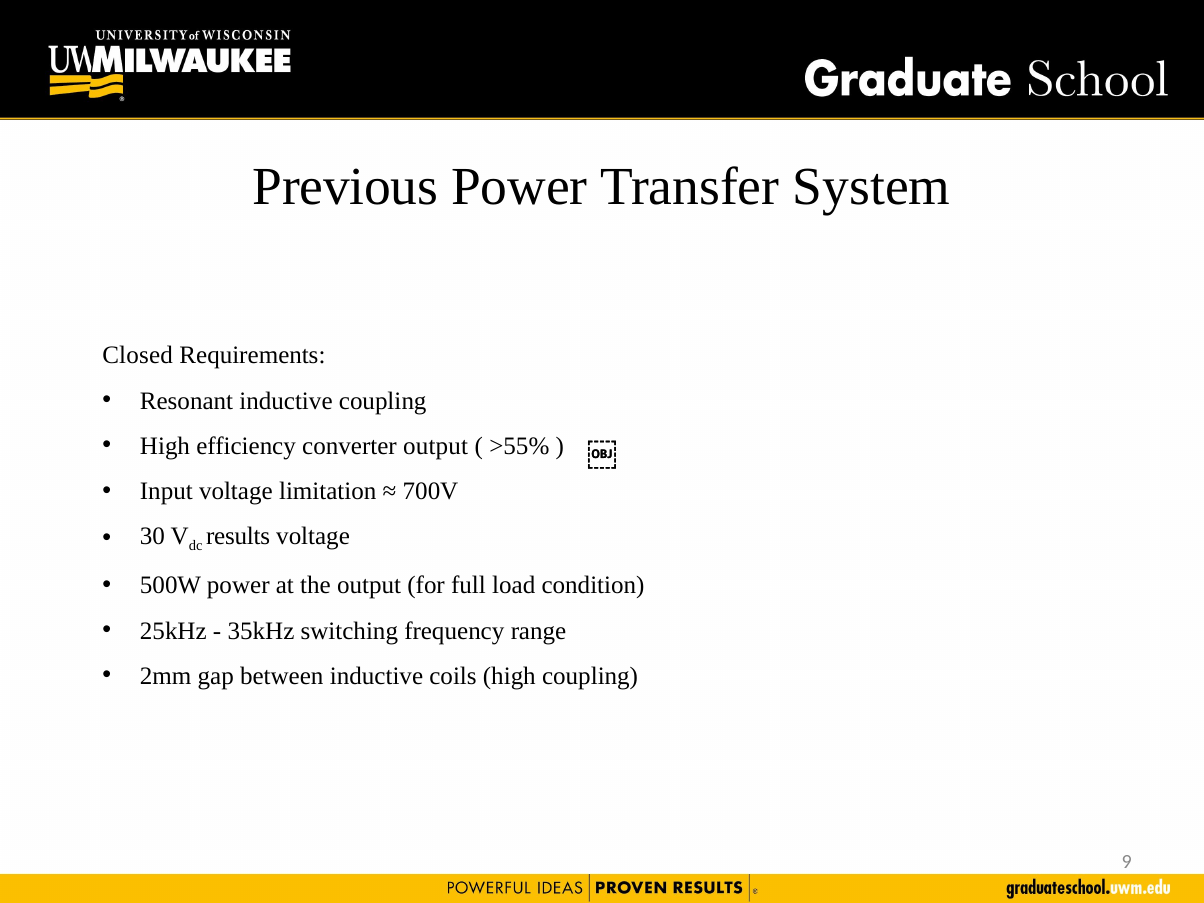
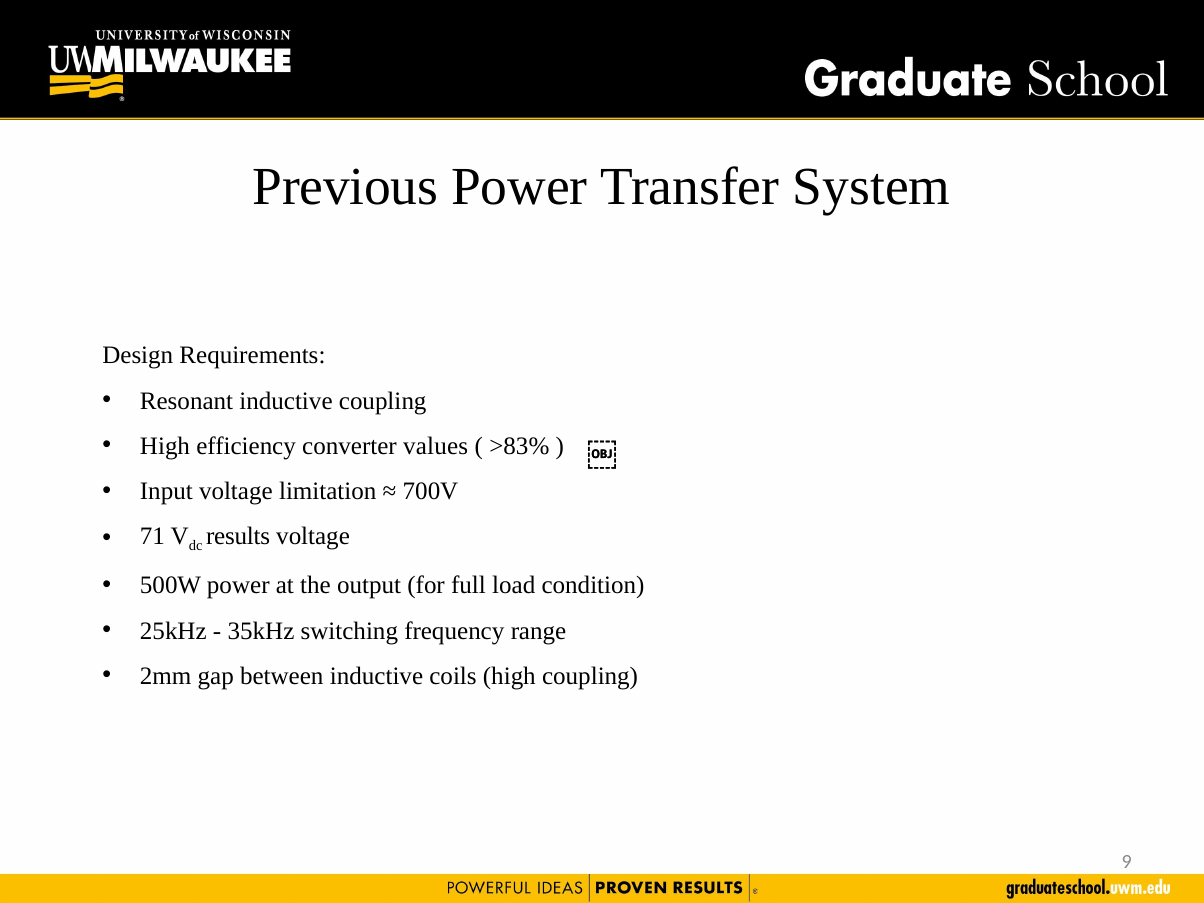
Closed: Closed -> Design (138, 356)
converter output: output -> values (436, 446)
>55%: >55% -> >83% (519, 446)
30: 30 -> 71 (152, 536)
